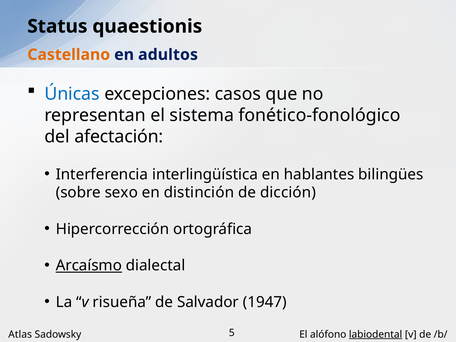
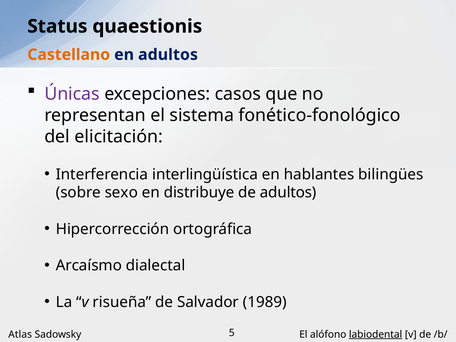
Únicas colour: blue -> purple (72, 94)
afectación: afectación -> elicitación (119, 137)
distinción: distinción -> distribuye (199, 193)
de dicción: dicción -> adultos (288, 193)
Arcaísmo underline: present -> none (89, 266)
1947: 1947 -> 1989 (265, 302)
